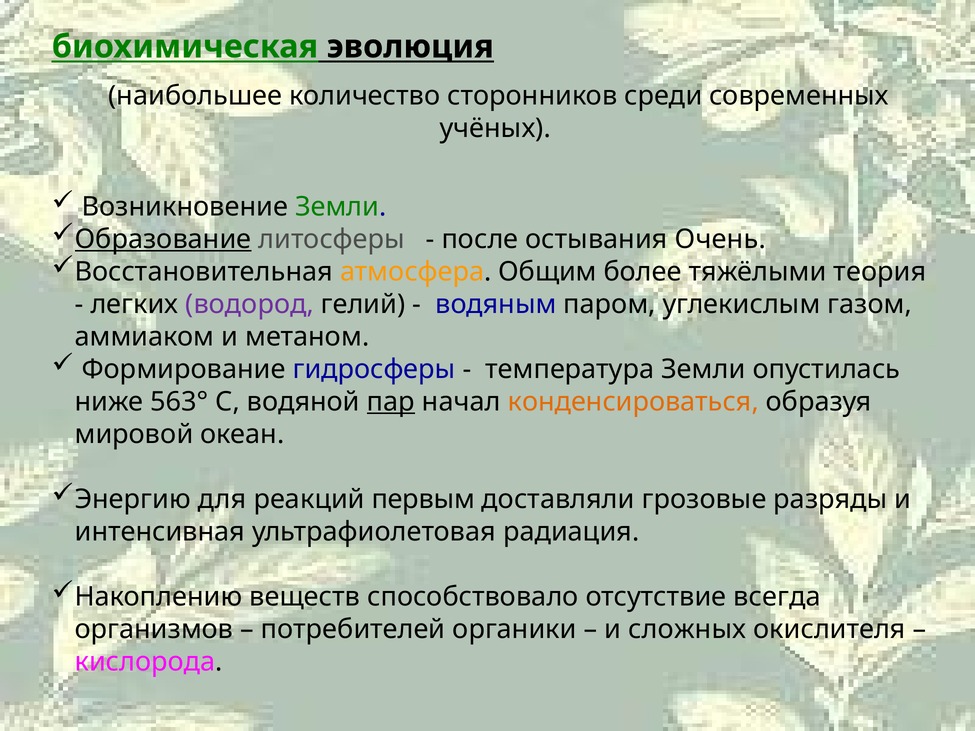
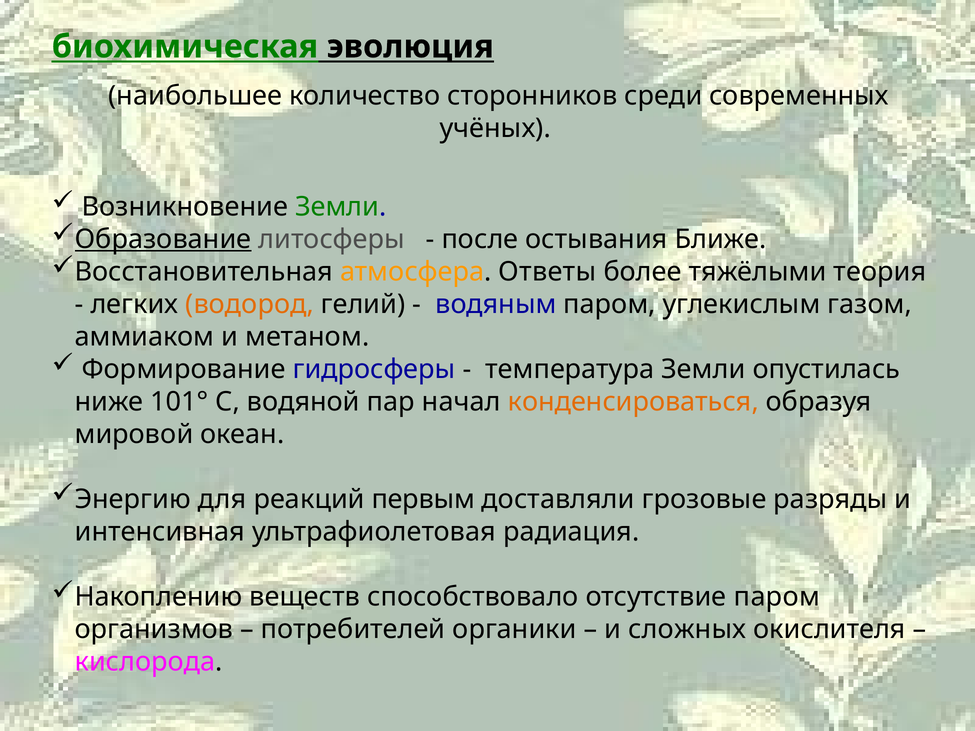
Очень: Очень -> Ближе (720, 239)
Общим: Общим -> Ответы (547, 272)
водород colour: purple -> orange (250, 304)
563°: 563° -> 101° (179, 402)
пар underline: present -> none (391, 402)
отсутствие всегда: всегда -> паром (777, 597)
